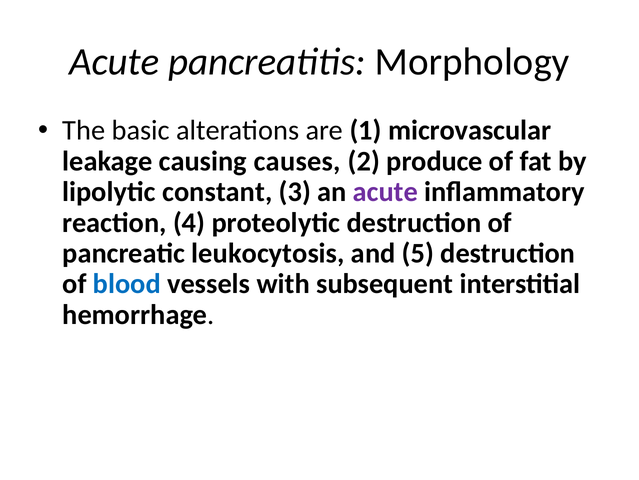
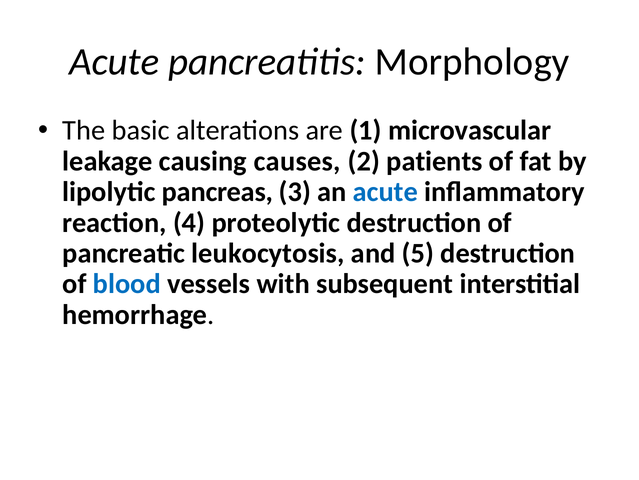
produce: produce -> patients (435, 161)
constant: constant -> pancreas (217, 192)
acute colour: purple -> blue (385, 192)
